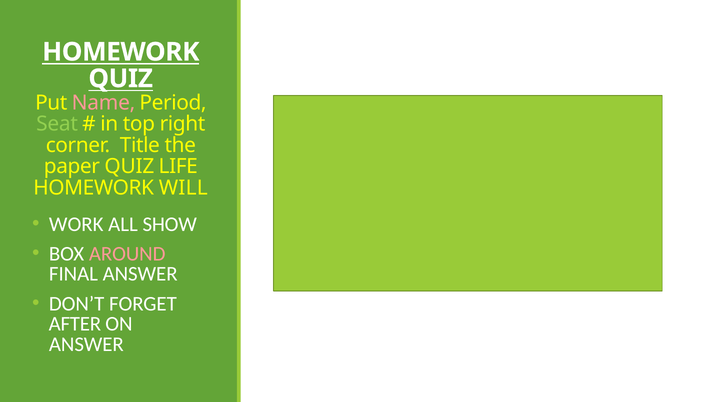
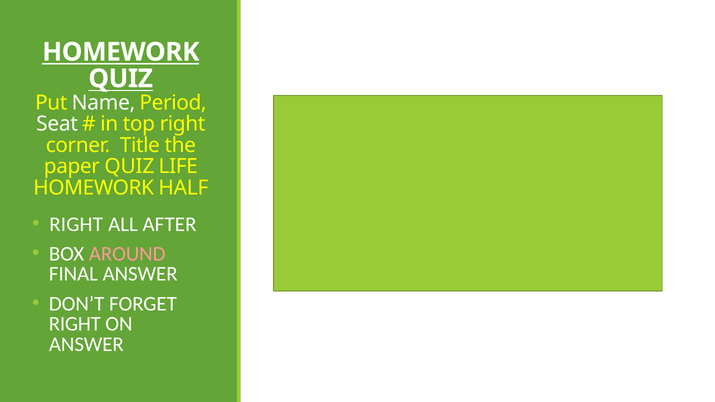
Name colour: pink -> white (103, 103)
Seat colour: light green -> white (57, 124)
HOMEWORK WILL: WILL -> HALF (183, 188)
WORK: WORK -> RIGHT (76, 224)
ALL SHOW: SHOW -> AFTER (170, 224)
AFTER: AFTER -> RIGHT (75, 324)
